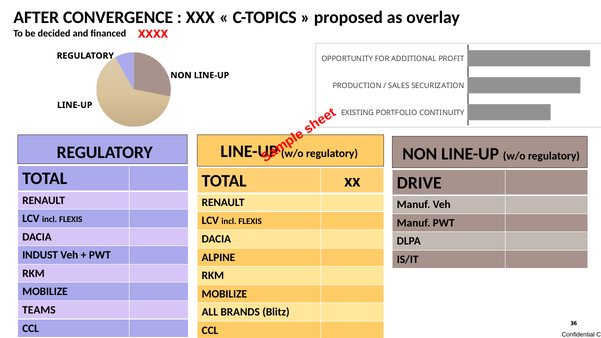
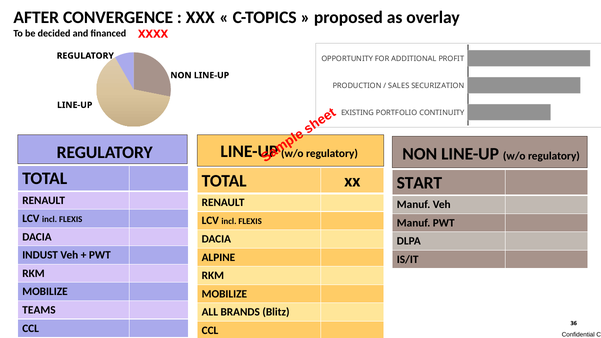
DRIVE: DRIVE -> START (419, 183)
